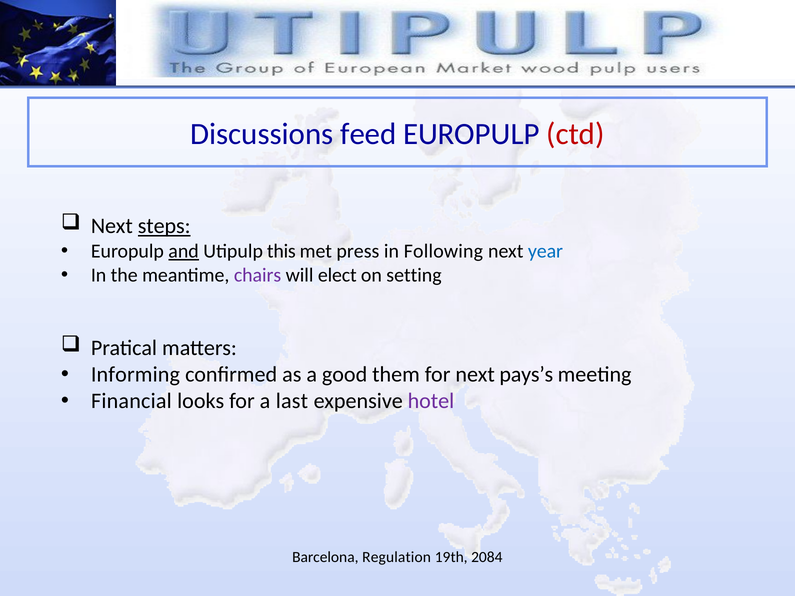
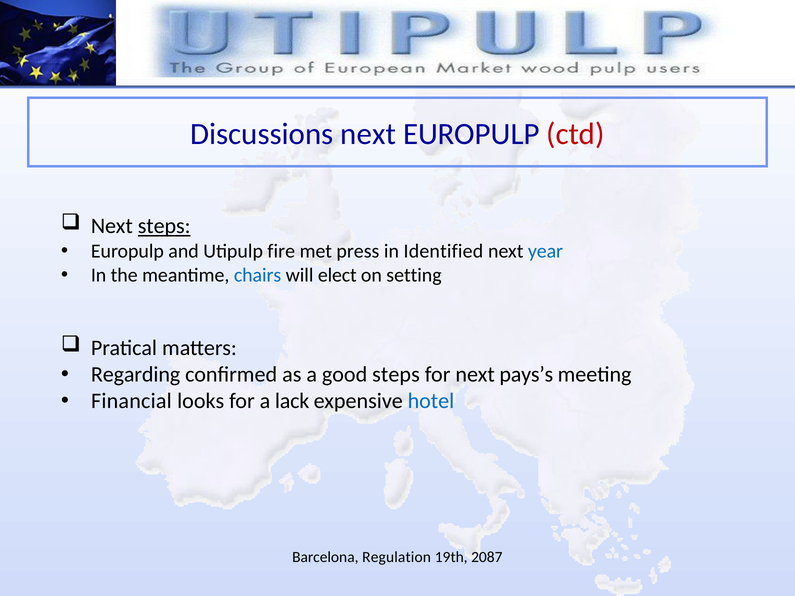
Discussions feed: feed -> next (368, 134)
and underline: present -> none (184, 251)
this: this -> fire (281, 251)
Following: Following -> Identified (443, 251)
chairs colour: purple -> blue (258, 275)
Informing: Informing -> Regarding (136, 375)
good them: them -> steps (396, 375)
last: last -> lack (292, 401)
hotel colour: purple -> blue (431, 401)
2084: 2084 -> 2087 (487, 557)
